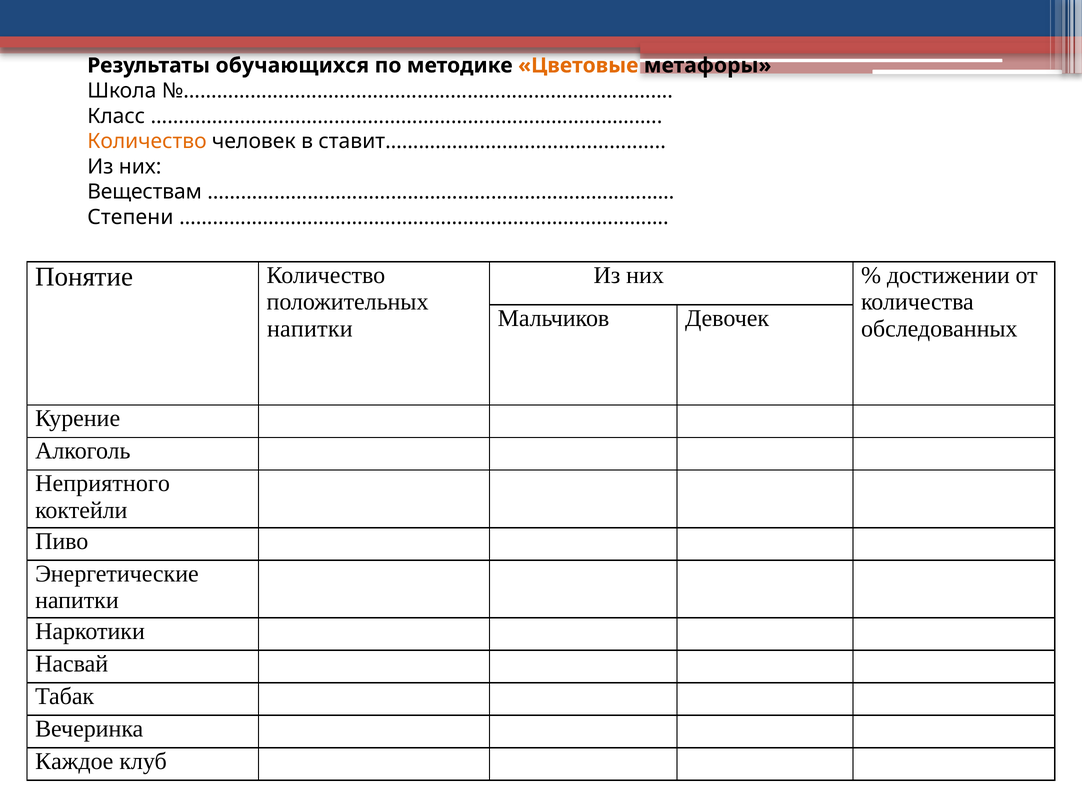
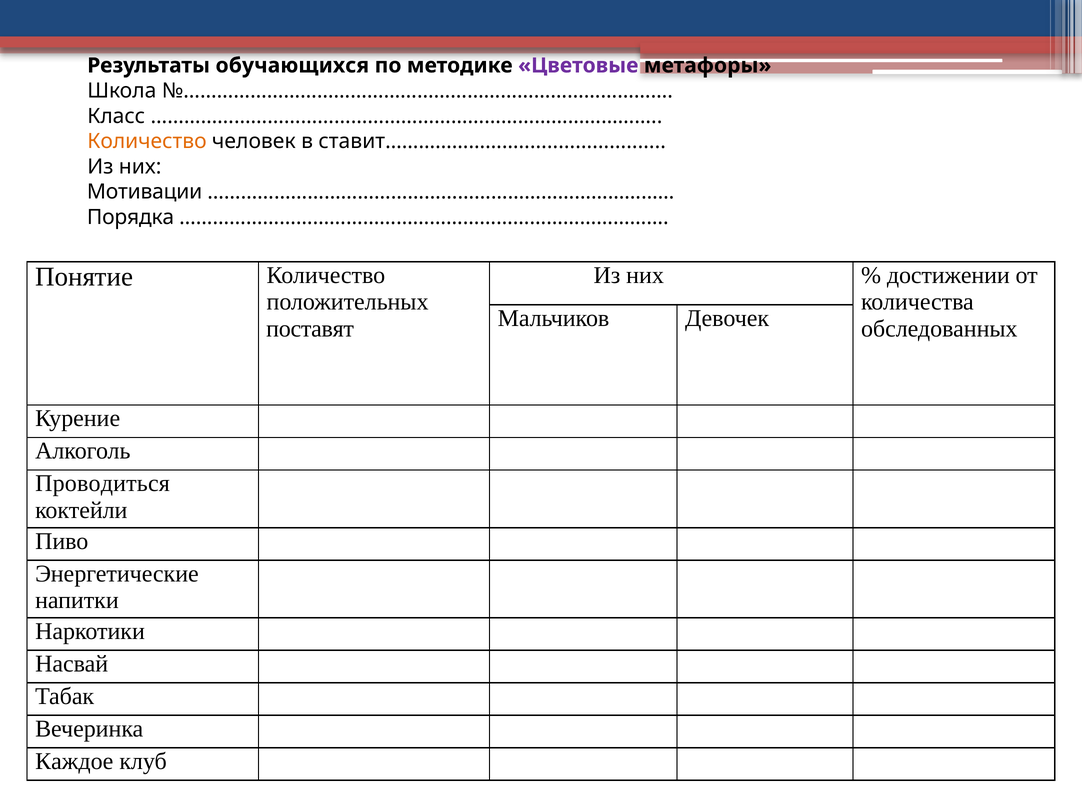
Цветовые colour: orange -> purple (578, 65)
Веществам: Веществам -> Мотивации (145, 192)
Степени: Степени -> Порядка (131, 217)
напитки: напитки -> поставят (310, 328)
Неприятного: Неприятного -> Проводиться (103, 483)
